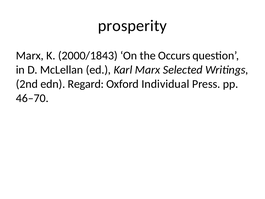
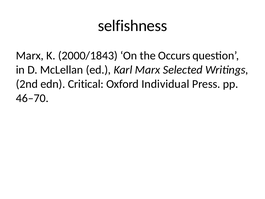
prosperity: prosperity -> selfishness (133, 26)
Regard: Regard -> Critical (86, 84)
